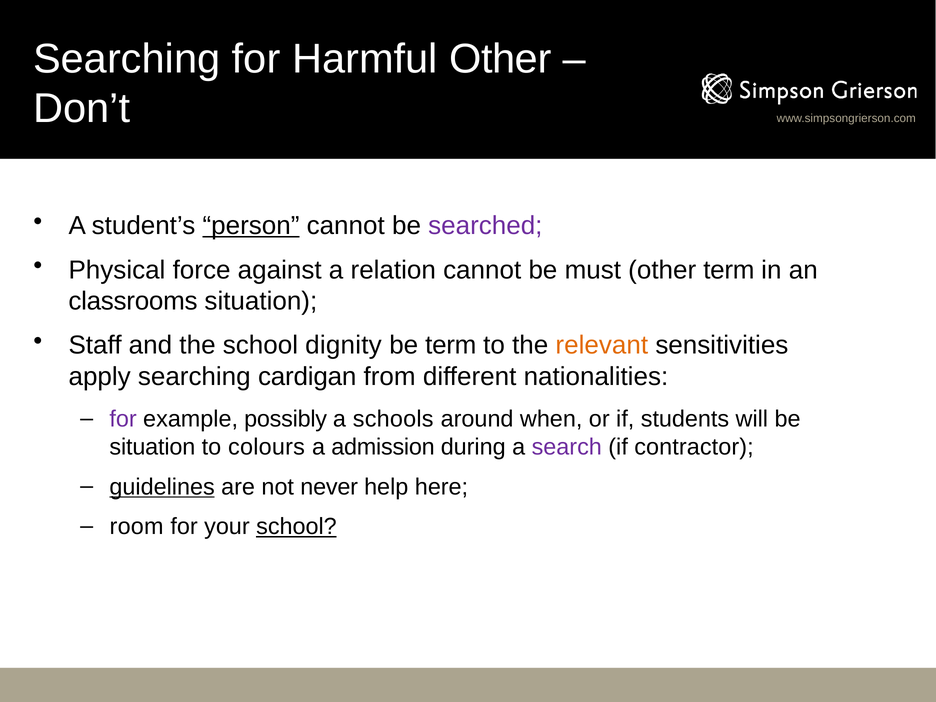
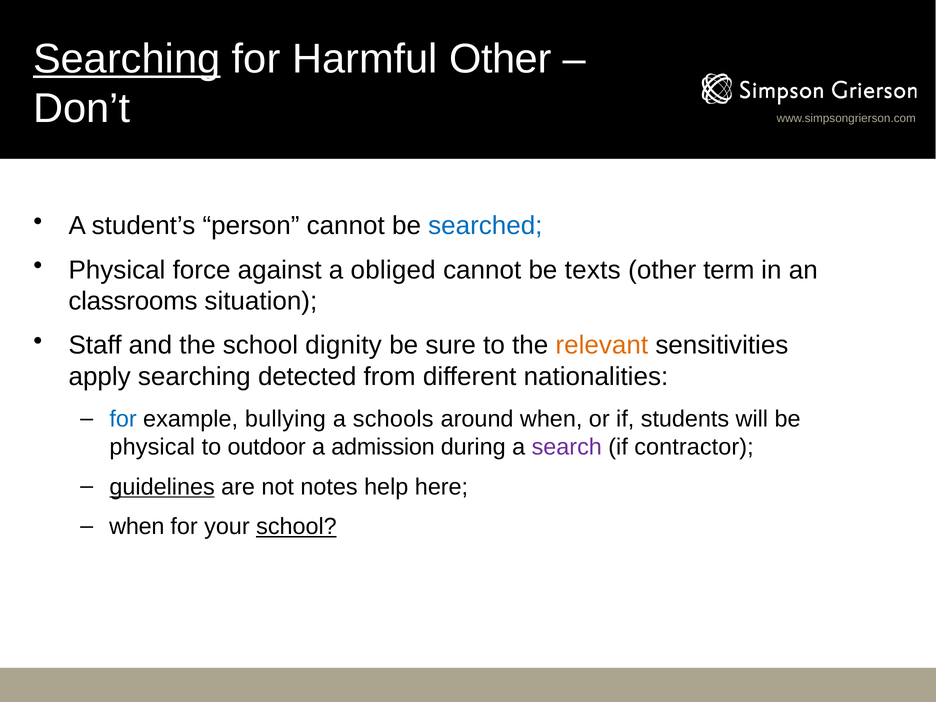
Searching underline: none -> present (127, 59)
person underline: present -> none (251, 226)
searched colour: purple -> blue (485, 226)
relation: relation -> obliged (393, 270)
must: must -> texts (593, 270)
be term: term -> sure (451, 345)
cardigan: cardigan -> detected (307, 377)
for colour: purple -> blue (123, 419)
possibly: possibly -> bullying (285, 419)
situation: situation -> physical (152, 447)
colours: colours -> outdoor (267, 447)
never: never -> notes (329, 487)
room: room -> when (137, 527)
